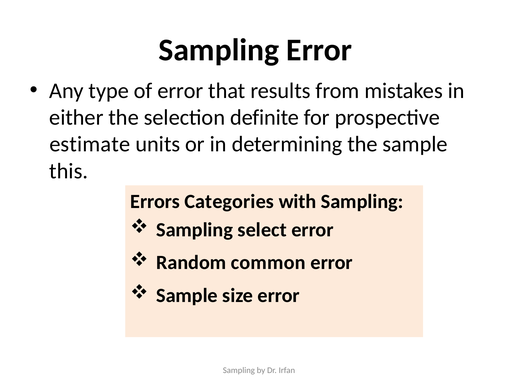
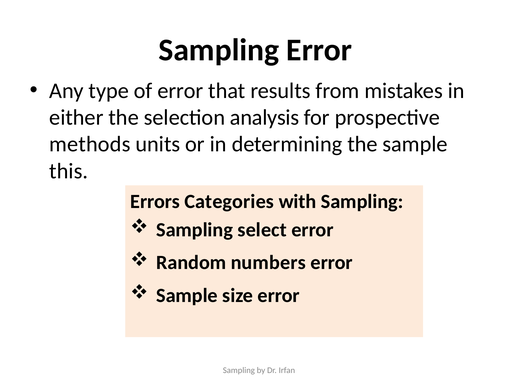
definite: definite -> analysis (265, 118)
estimate: estimate -> methods (90, 144)
common: common -> numbers (268, 263)
